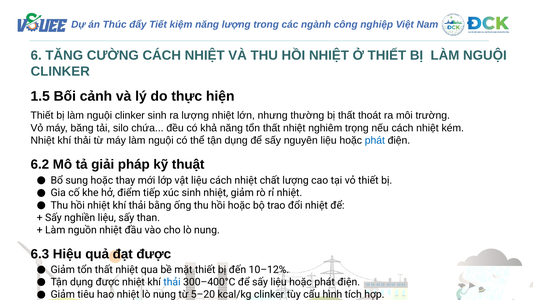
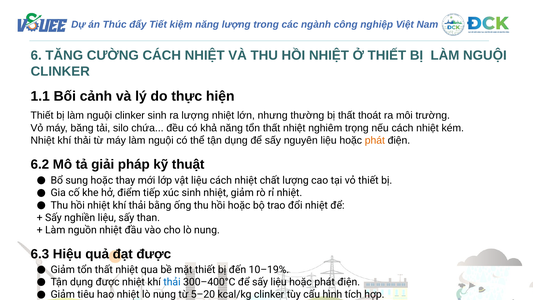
1.5: 1.5 -> 1.1 (40, 96)
phát colour: blue -> orange (375, 140)
10–12%: 10–12% -> 10–19% (269, 270)
